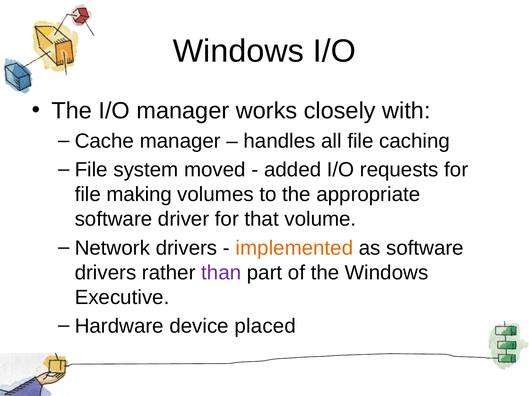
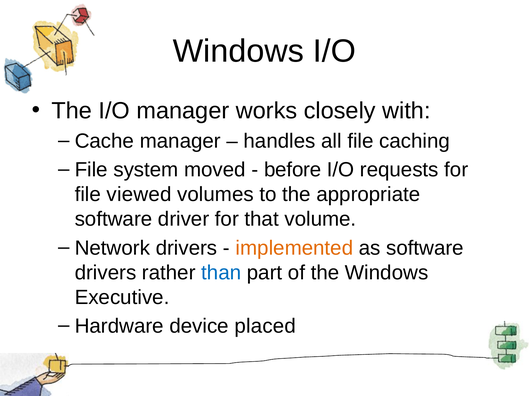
added: added -> before (293, 170)
making: making -> viewed (139, 195)
than colour: purple -> blue (221, 273)
